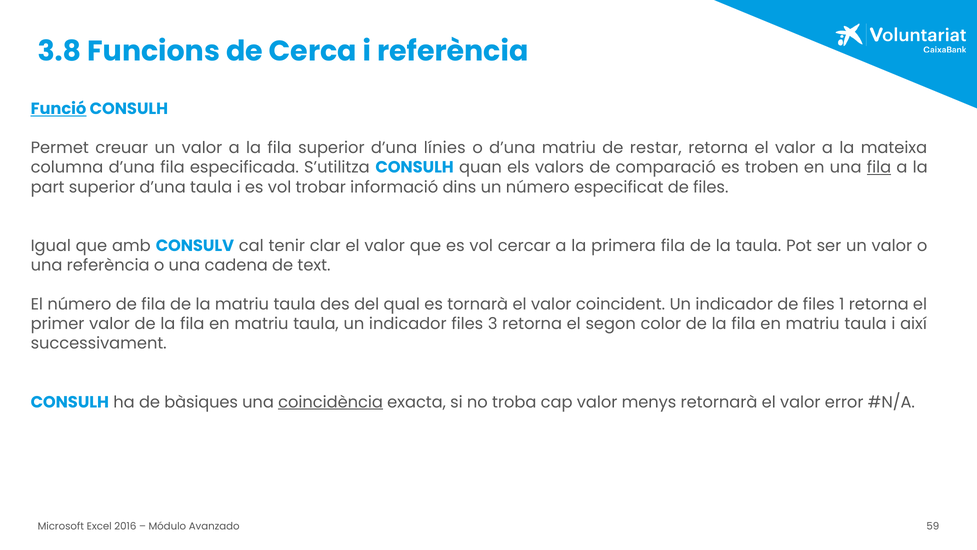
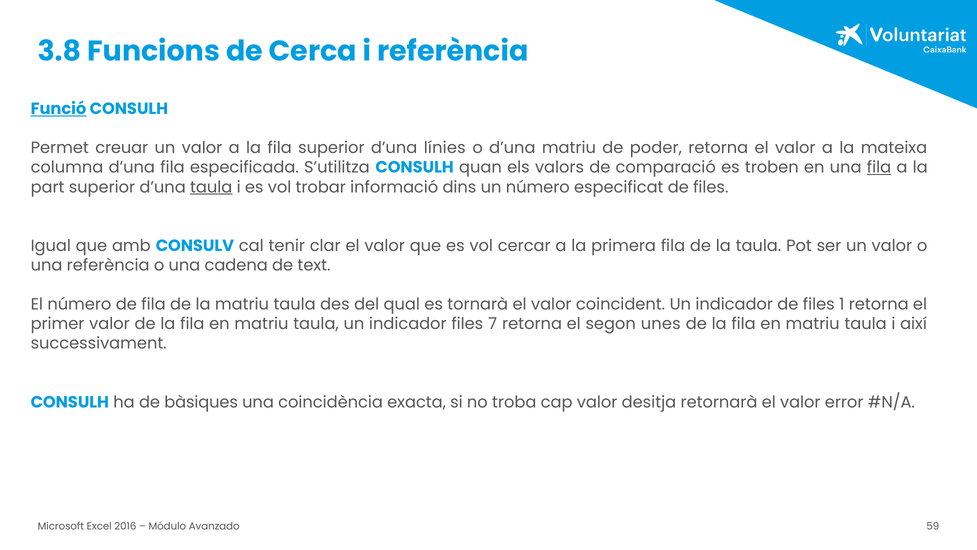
restar: restar -> poder (656, 148)
taula underline: none -> present (211, 187)
3: 3 -> 7 (493, 324)
color: color -> unes (661, 324)
coincidència underline: present -> none (331, 402)
menys: menys -> desitja (649, 402)
